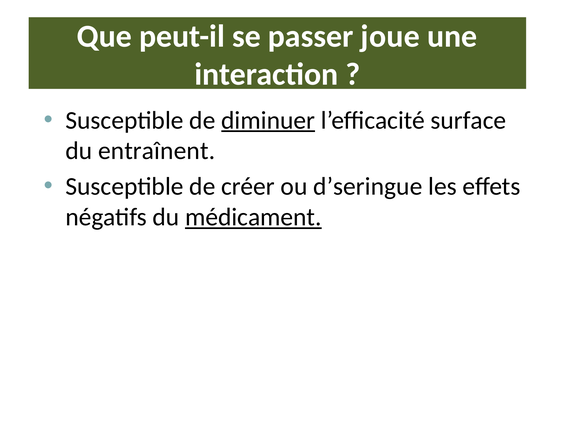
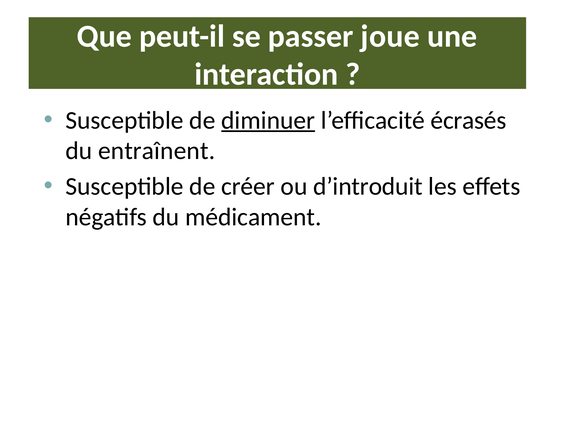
surface: surface -> écrasés (468, 120)
d’seringue: d’seringue -> d’introduit (368, 187)
médicament underline: present -> none (253, 217)
